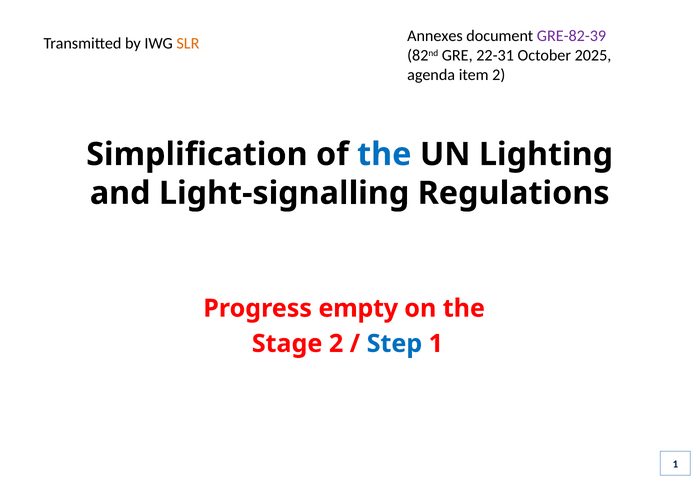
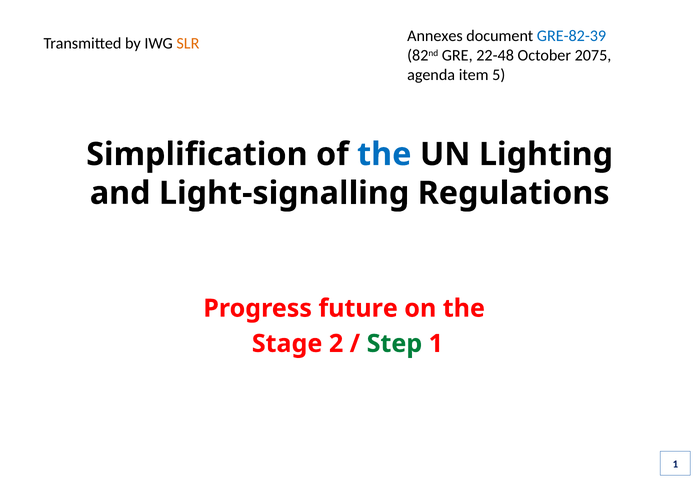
GRE-82-39 colour: purple -> blue (572, 36)
22-31: 22-31 -> 22-48 (495, 55)
2025: 2025 -> 2075 (593, 55)
item 2: 2 -> 5 (499, 75)
empty: empty -> future (358, 308)
Step colour: blue -> green (394, 343)
